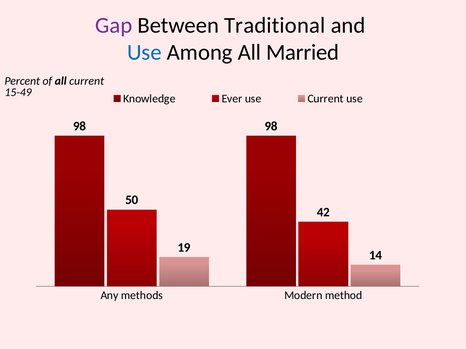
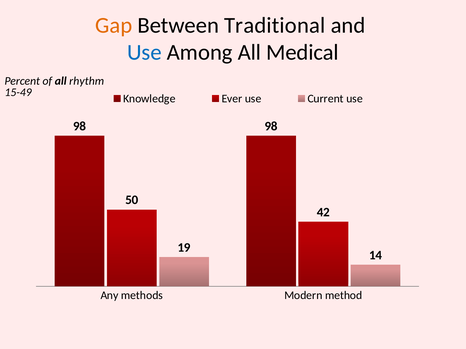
Gap colour: purple -> orange (114, 25)
Married: Married -> Medical (303, 52)
all current: current -> rhythm (87, 81)
